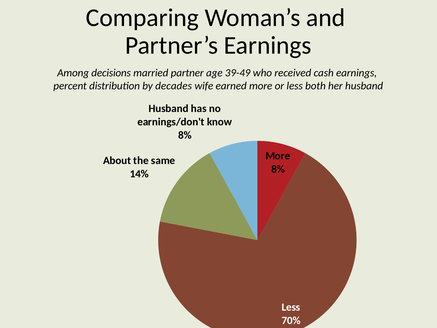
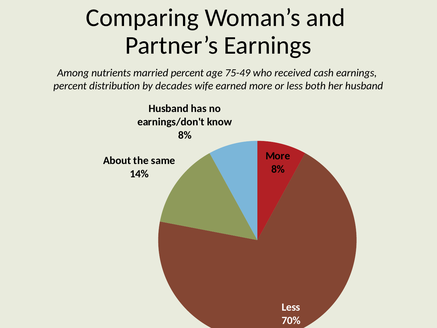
decisions: decisions -> nutrients (111, 73)
married partner: partner -> percent (187, 73)
39-49: 39-49 -> 75-49 (238, 73)
